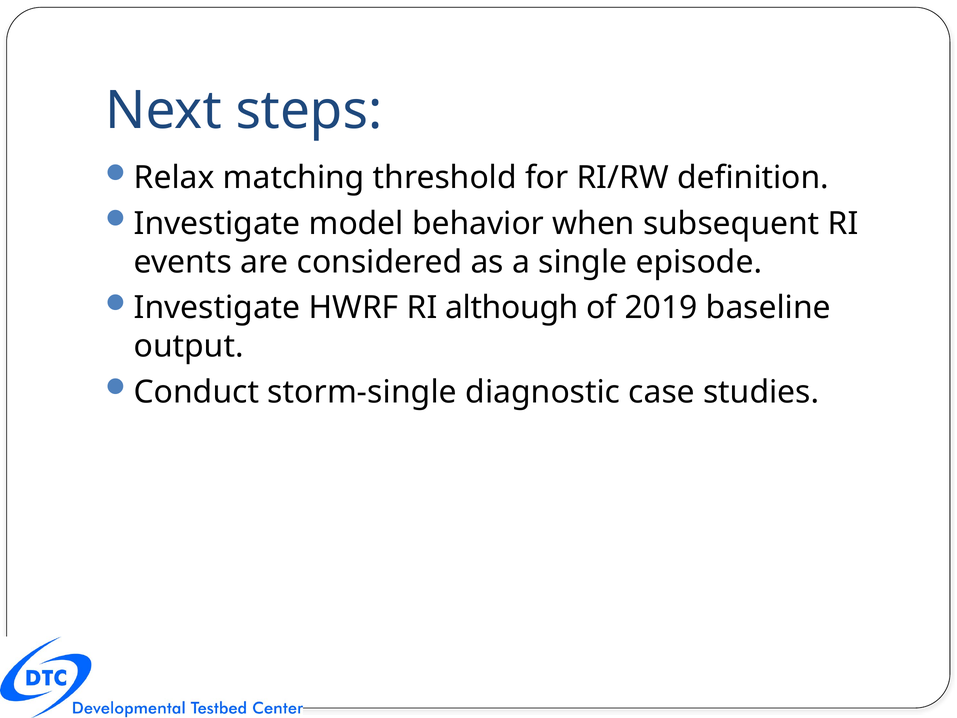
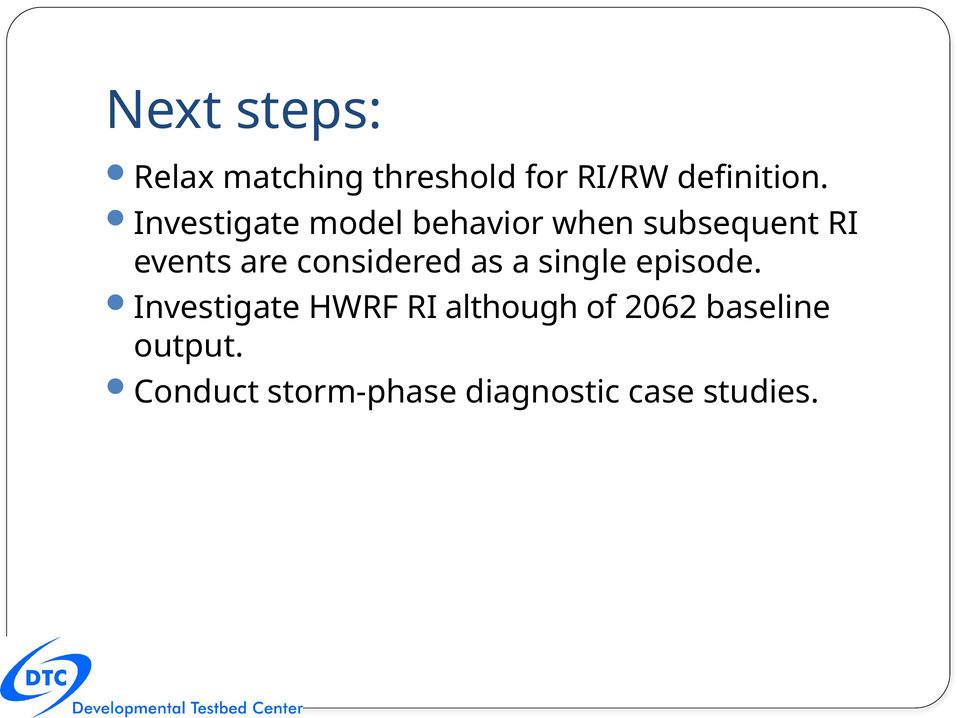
2019: 2019 -> 2062 (661, 308)
storm-single: storm-single -> storm-phase (362, 392)
